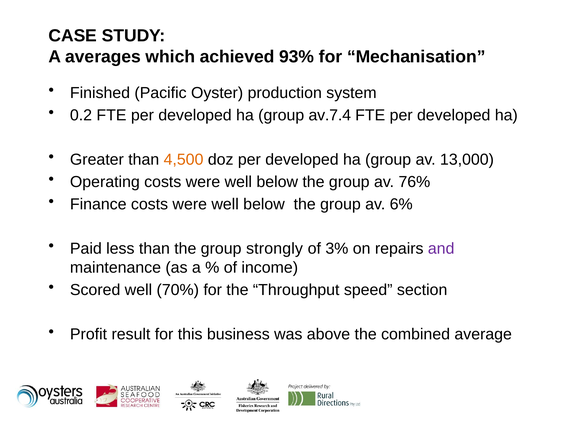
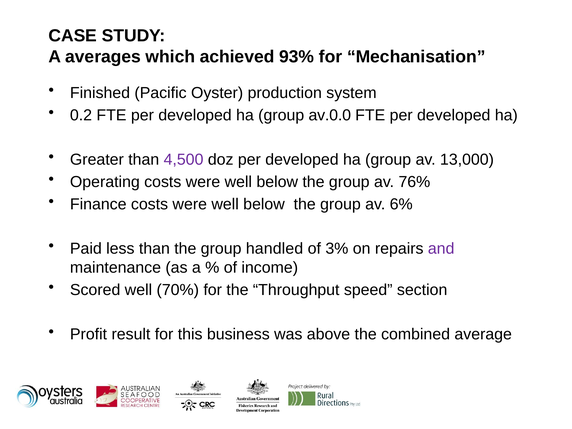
av.7.4: av.7.4 -> av.0.0 (330, 115)
4,500 colour: orange -> purple (184, 160)
strongly: strongly -> handled (275, 249)
